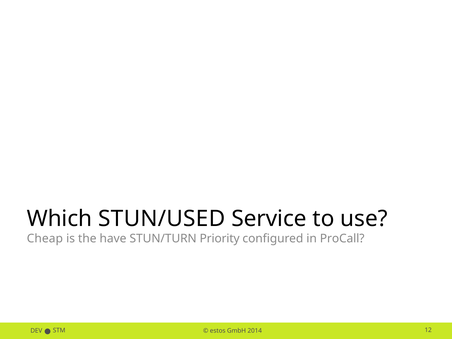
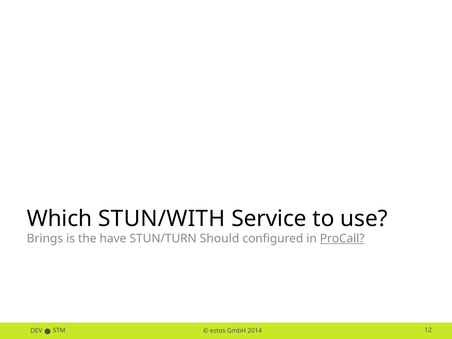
STUN/USED: STUN/USED -> STUN/WITH (162, 219)
Cheap: Cheap -> Brings (45, 239)
Priority: Priority -> Should (220, 239)
ProCall underline: none -> present (342, 239)
